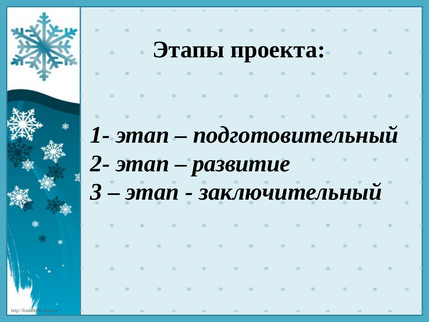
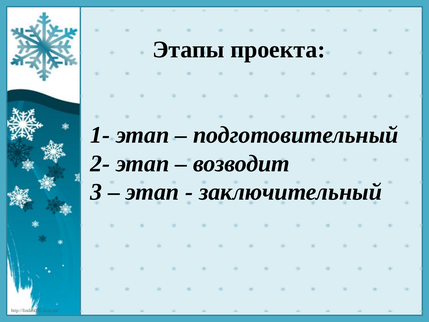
развитие: развитие -> возводит (241, 163)
